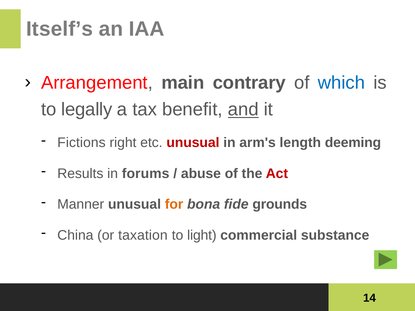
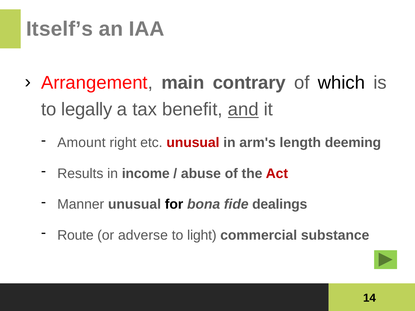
which colour: blue -> black (341, 83)
Fictions: Fictions -> Amount (81, 143)
forums: forums -> income (146, 174)
for colour: orange -> black (174, 205)
grounds: grounds -> dealings (280, 205)
China: China -> Route (75, 235)
taxation: taxation -> adverse (143, 235)
